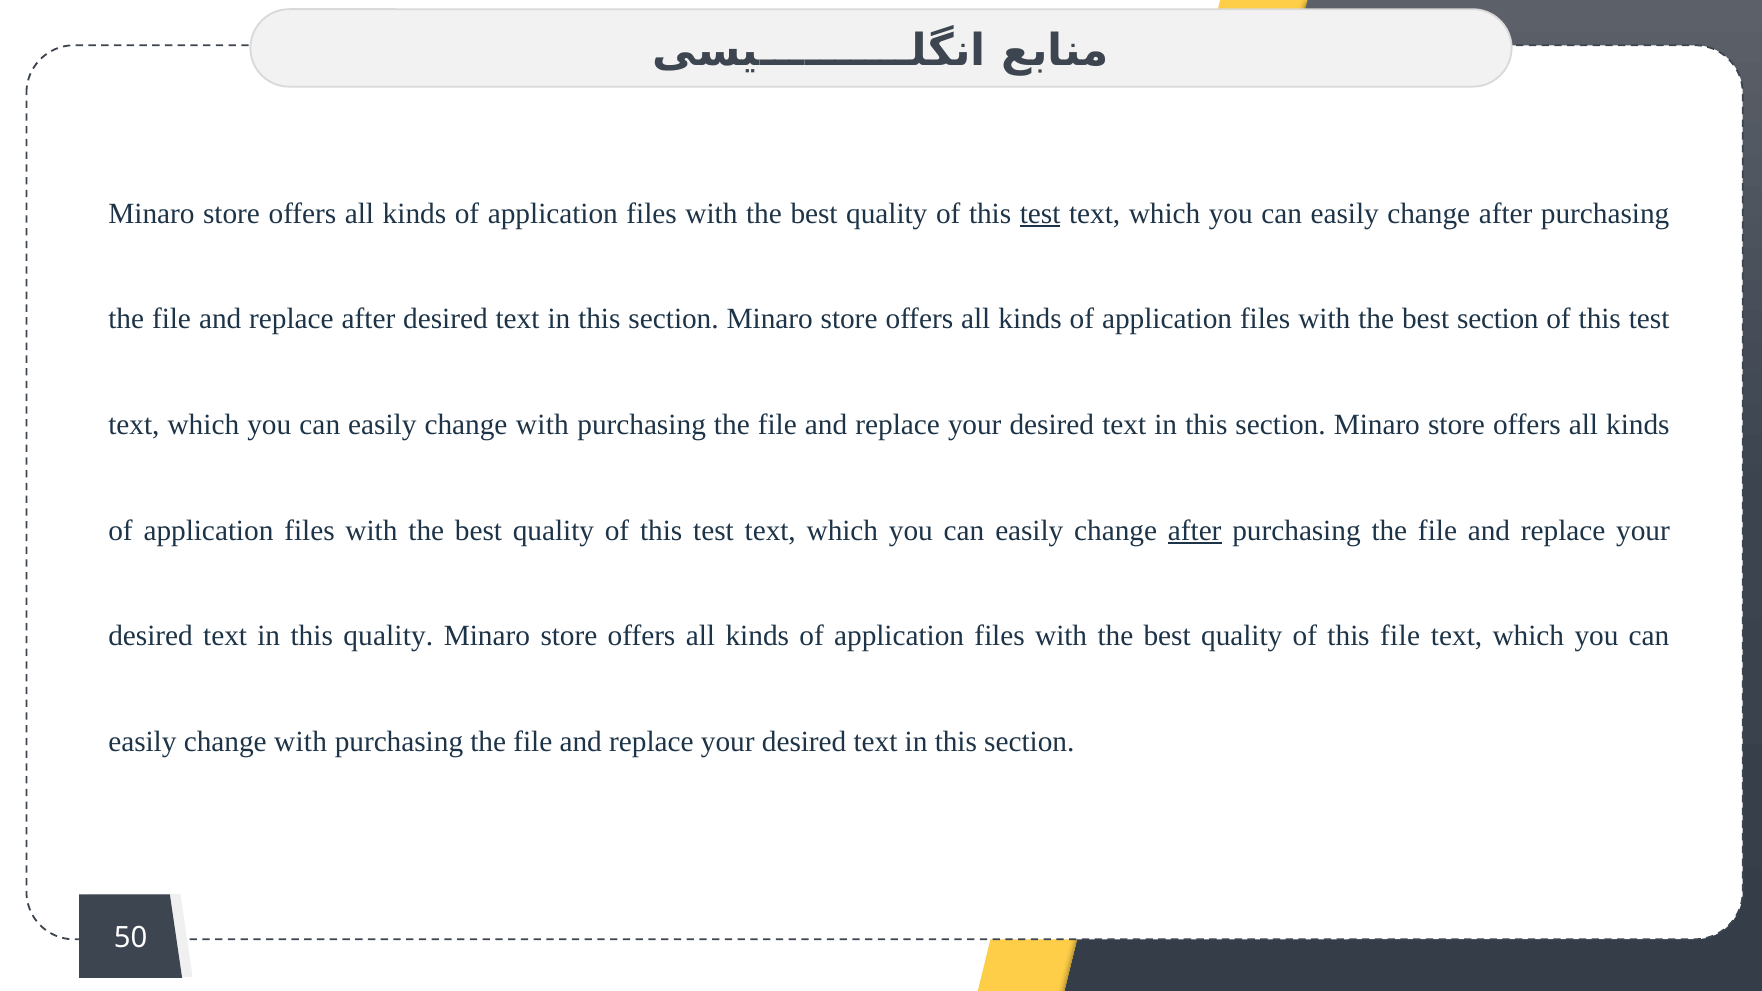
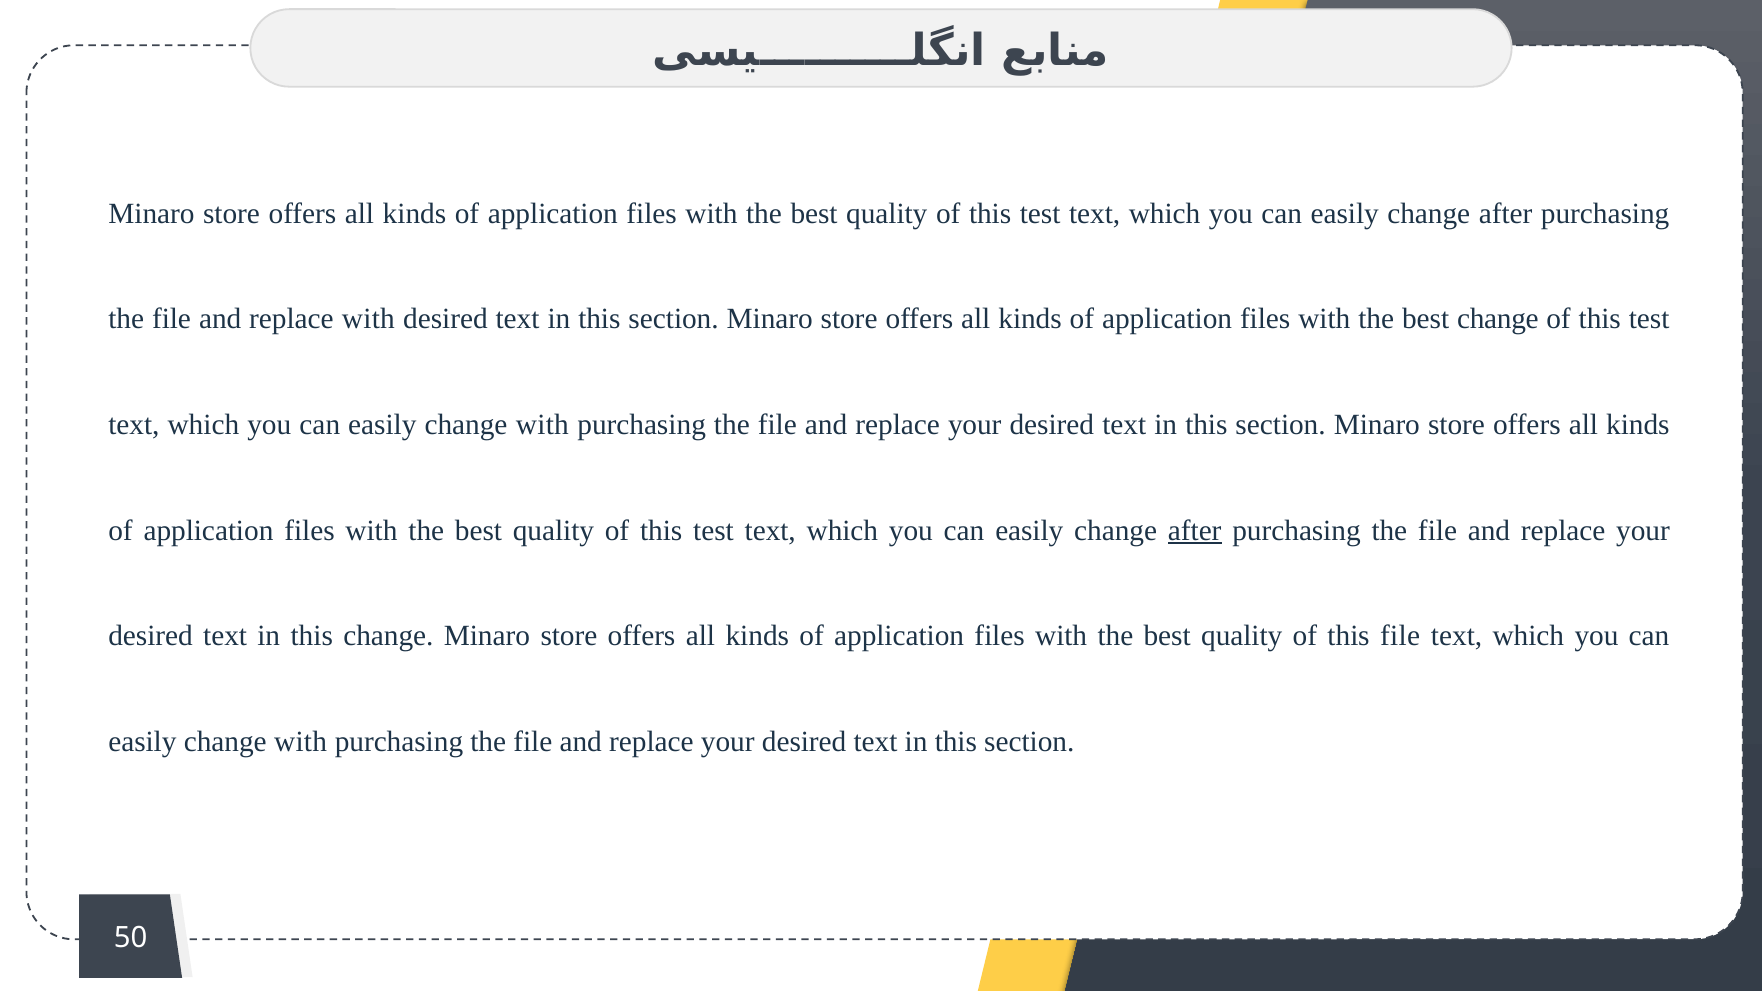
test underline: present -> none (1040, 213)
replace after: after -> with (368, 319)
best section: section -> change (1498, 319)
this quality: quality -> change (388, 636)
